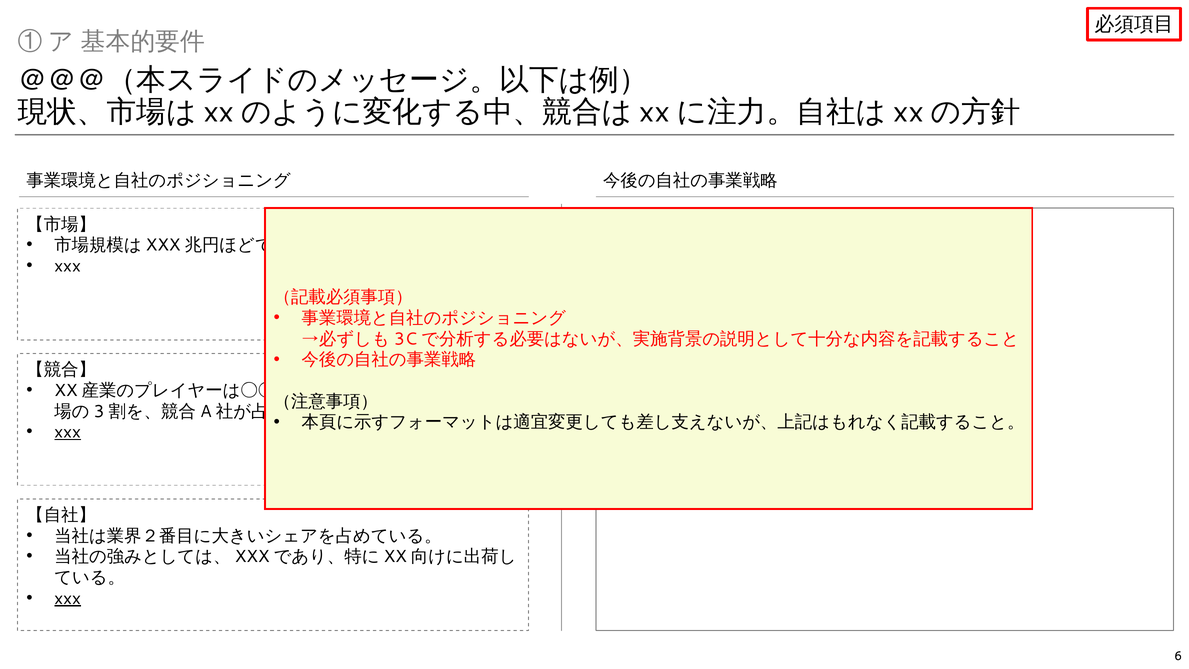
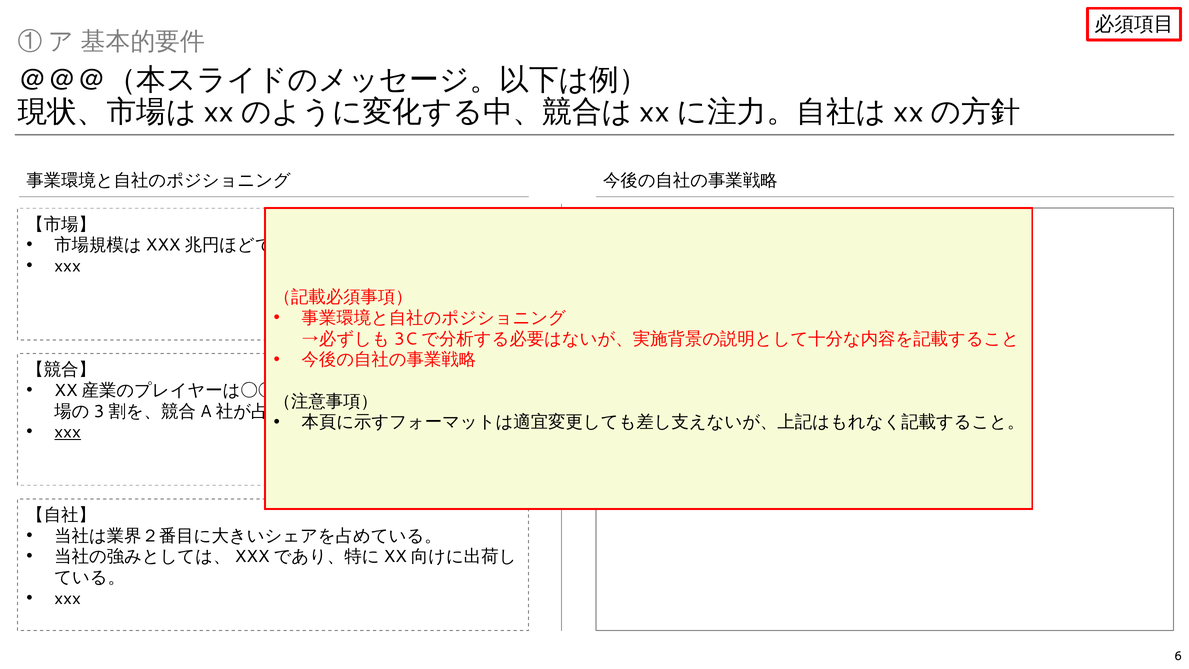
xxx underline: present -> none (68, 598)
